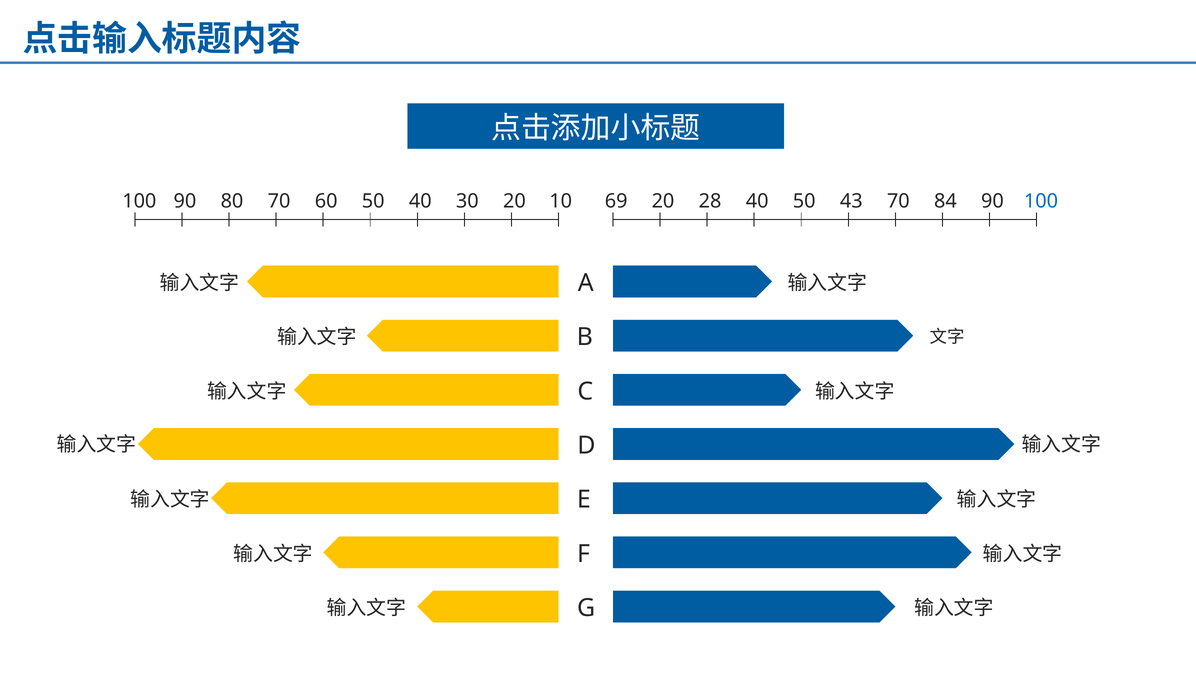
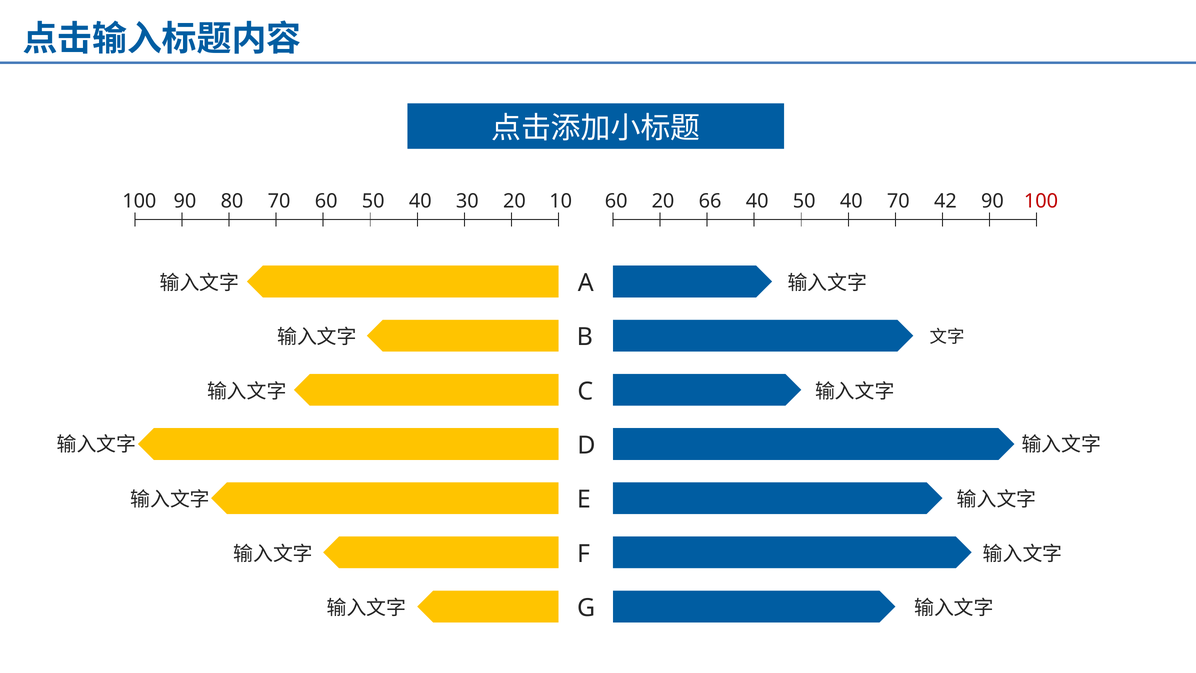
100 69: 69 -> 60 (616, 201)
28: 28 -> 66 (710, 201)
50 43: 43 -> 40 (851, 201)
84: 84 -> 42 (945, 201)
100 colour: blue -> red (1041, 201)
